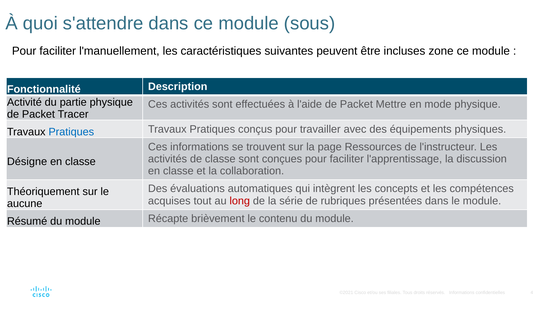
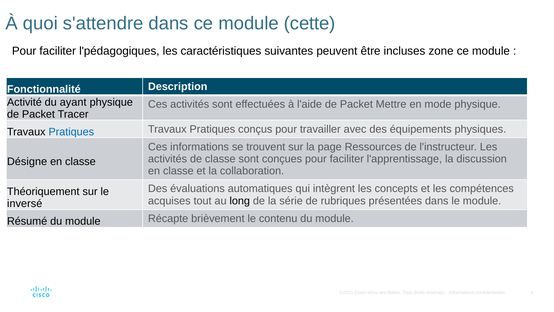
sous: sous -> cette (310, 23)
l'manuellement: l'manuellement -> l'pédagogiques (119, 51)
partie: partie -> ayant (73, 102)
long colour: red -> black (240, 201)
aucune: aucune -> inversé (25, 203)
